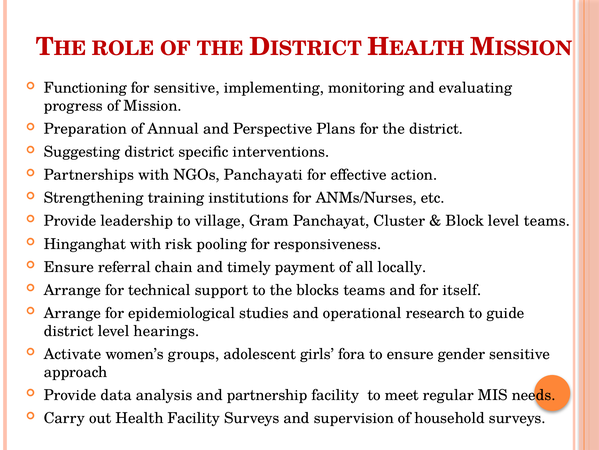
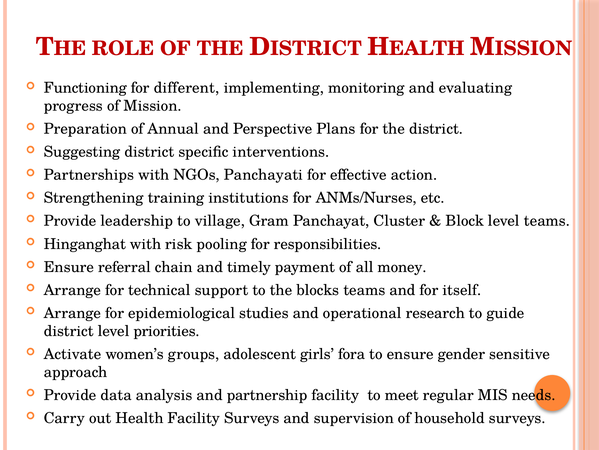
for sensitive: sensitive -> different (187, 88)
responsiveness: responsiveness -> responsibilities (328, 244)
locally: locally -> money (402, 267)
hearings: hearings -> priorities (167, 331)
